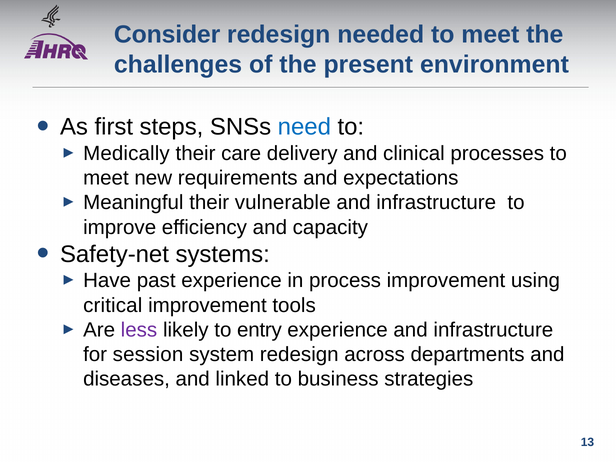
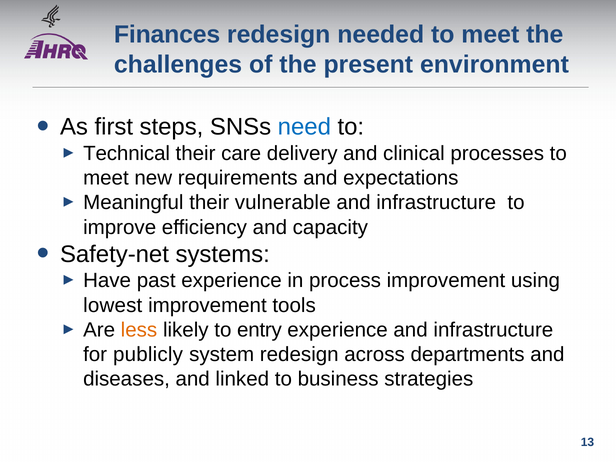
Consider: Consider -> Finances (167, 35)
Medically: Medically -> Technical (127, 153)
critical: critical -> lowest (113, 305)
less colour: purple -> orange (139, 330)
session: session -> publicly (148, 355)
